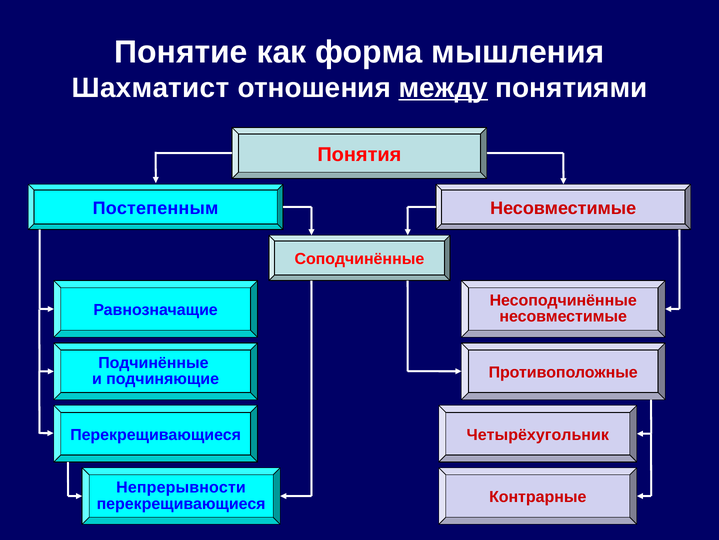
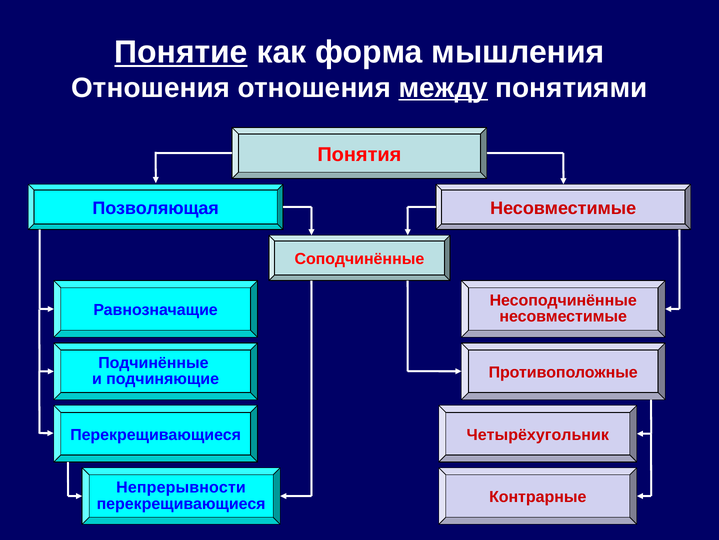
Понятие underline: none -> present (181, 52)
Шахматист: Шахматист -> Отношения (151, 88)
Постепенным: Постепенным -> Позволяющая (156, 208)
